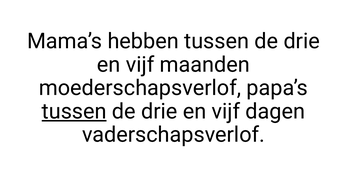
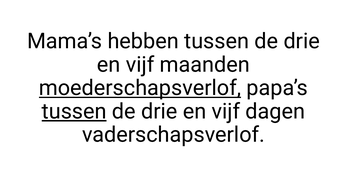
moederschapsverlof underline: none -> present (140, 88)
